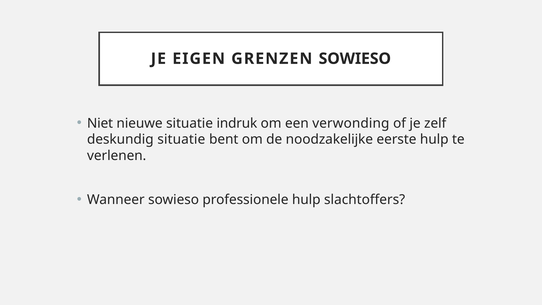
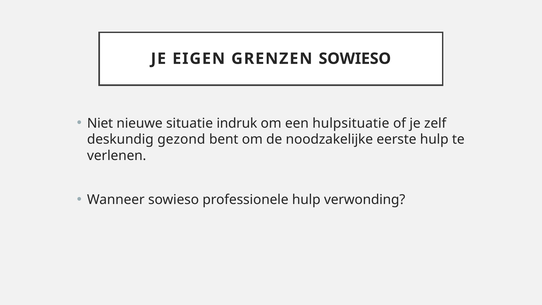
verwonding: verwonding -> hulpsituatie (351, 123)
deskundig situatie: situatie -> gezond (181, 139)
slachtoffers: slachtoffers -> verwonding (365, 200)
